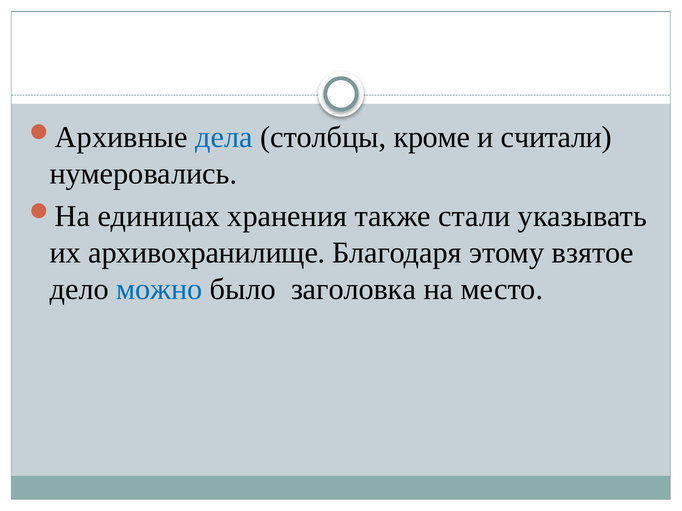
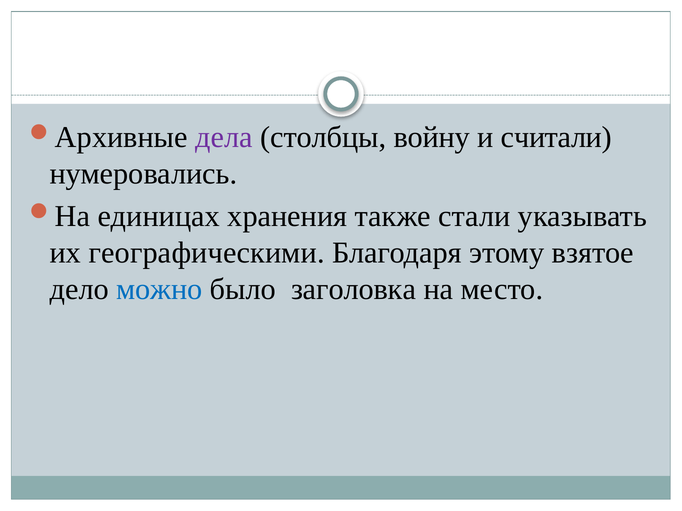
дела colour: blue -> purple (224, 138)
кроме: кроме -> войну (432, 138)
архивохранилище: архивохранилище -> географическими (207, 253)
